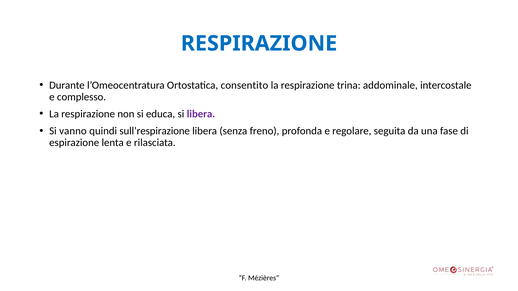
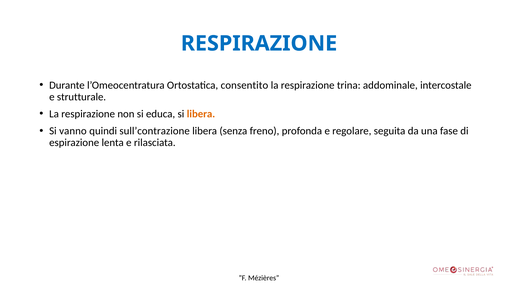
complesso: complesso -> strutturale (82, 97)
libera colour: purple -> orange (201, 114)
sull’respirazione: sull’respirazione -> sull’contrazione (155, 131)
